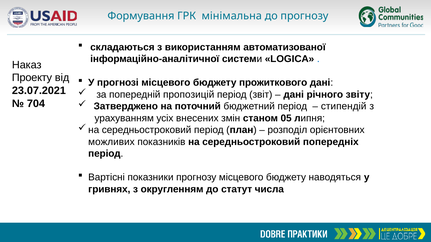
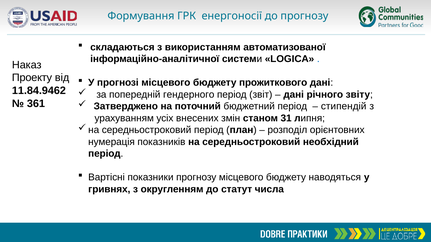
мінімальна: мінімальна -> енергоносії (232, 16)
23.07.2021: 23.07.2021 -> 11.84.9462 (39, 91)
пропозицій: пропозицій -> гендерного (189, 95)
704: 704 -> 361 (36, 104)
05: 05 -> 31 (286, 118)
можливих: можливих -> нумерація (112, 142)
попередніх: попередніх -> необхідний (331, 142)
